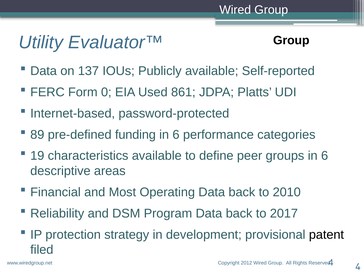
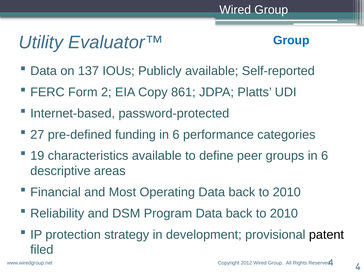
Group colour: black -> blue (291, 40)
0: 0 -> 2 (106, 92)
Used: Used -> Copy (153, 92)
89: 89 -> 27 (37, 135)
2017: 2017 -> 2010 (284, 213)
